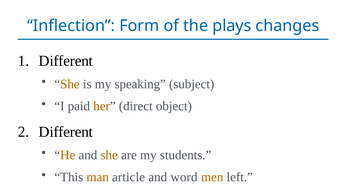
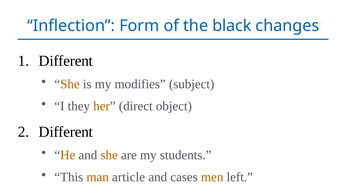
plays: plays -> black (232, 26)
speaking: speaking -> modifies (140, 84)
paid: paid -> they (79, 106)
word: word -> cases (184, 177)
